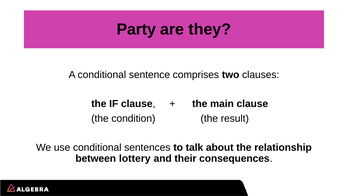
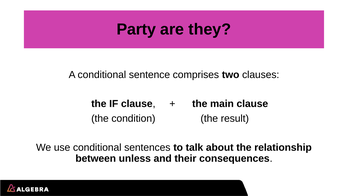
lottery: lottery -> unless (135, 158)
